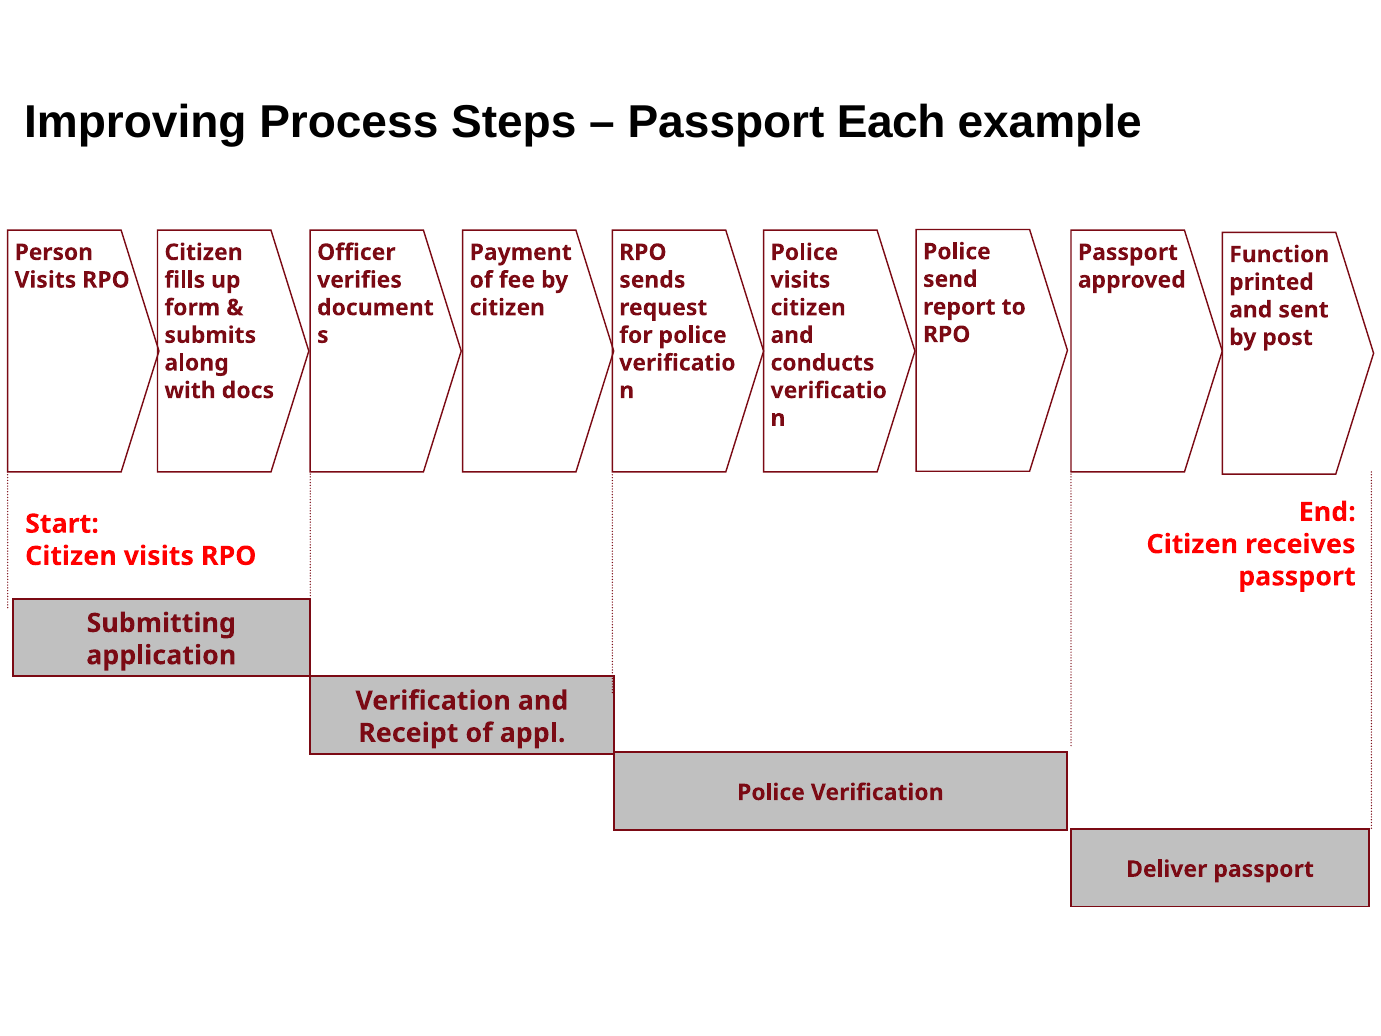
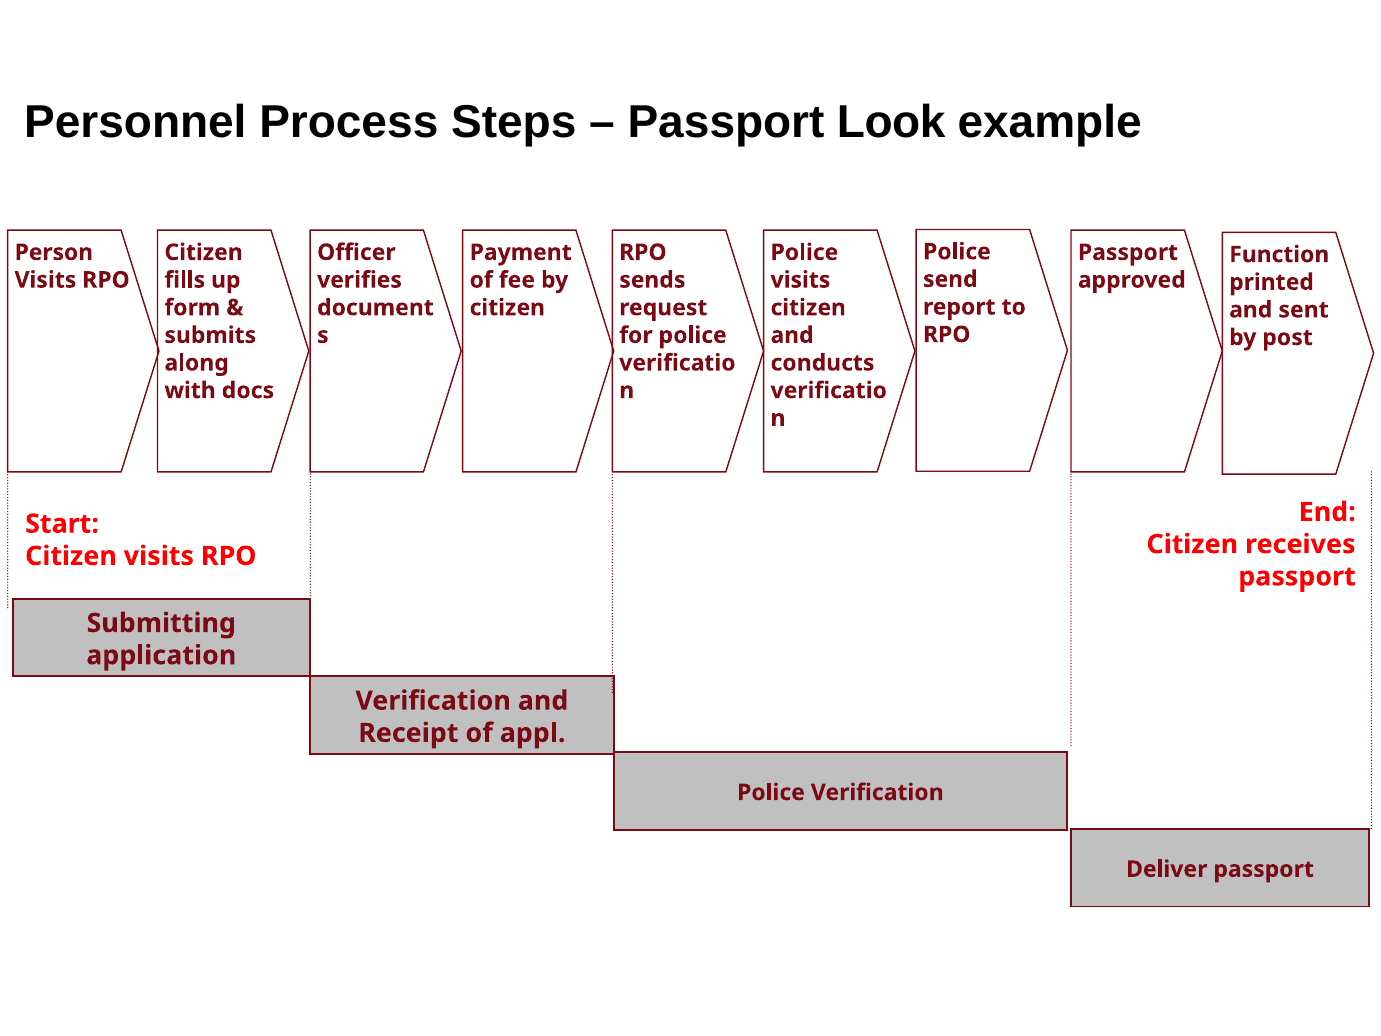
Improving: Improving -> Personnel (135, 123)
Each: Each -> Look (891, 123)
